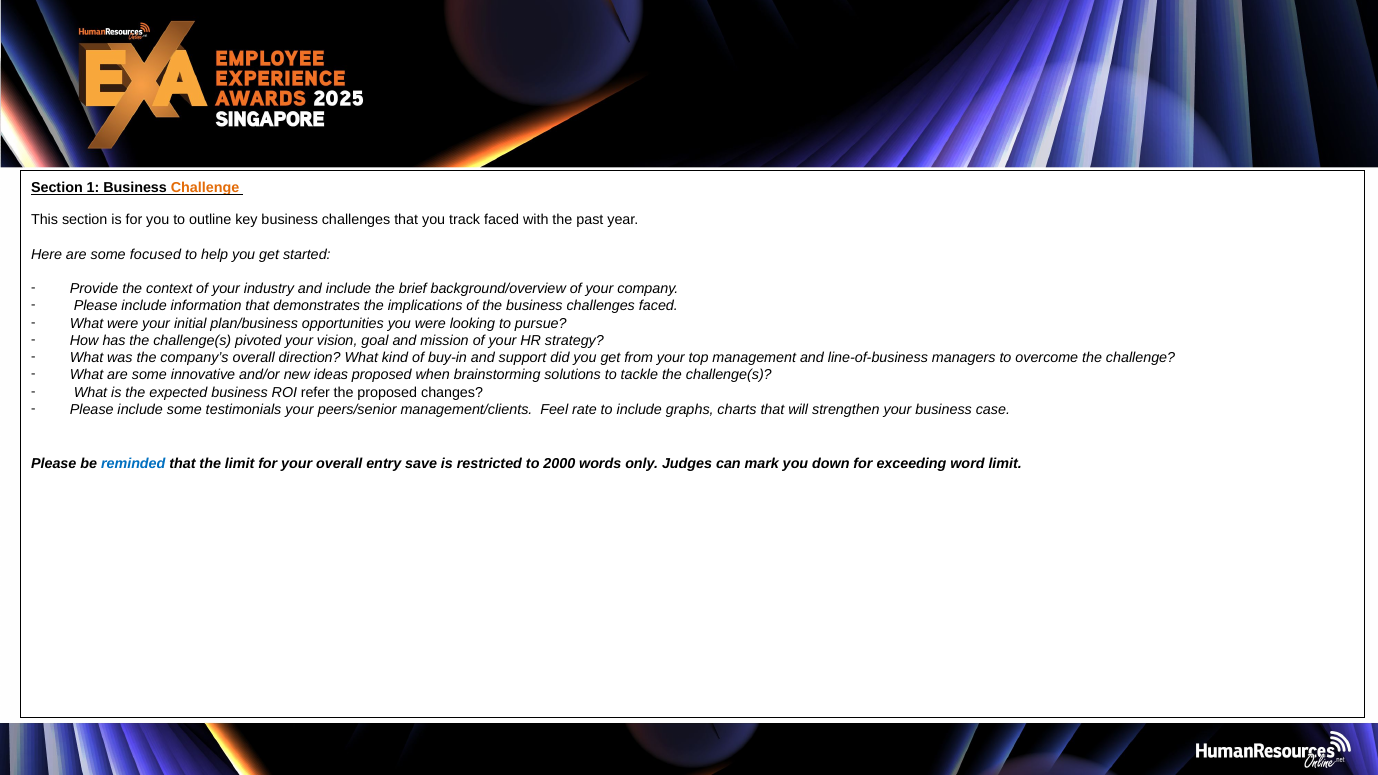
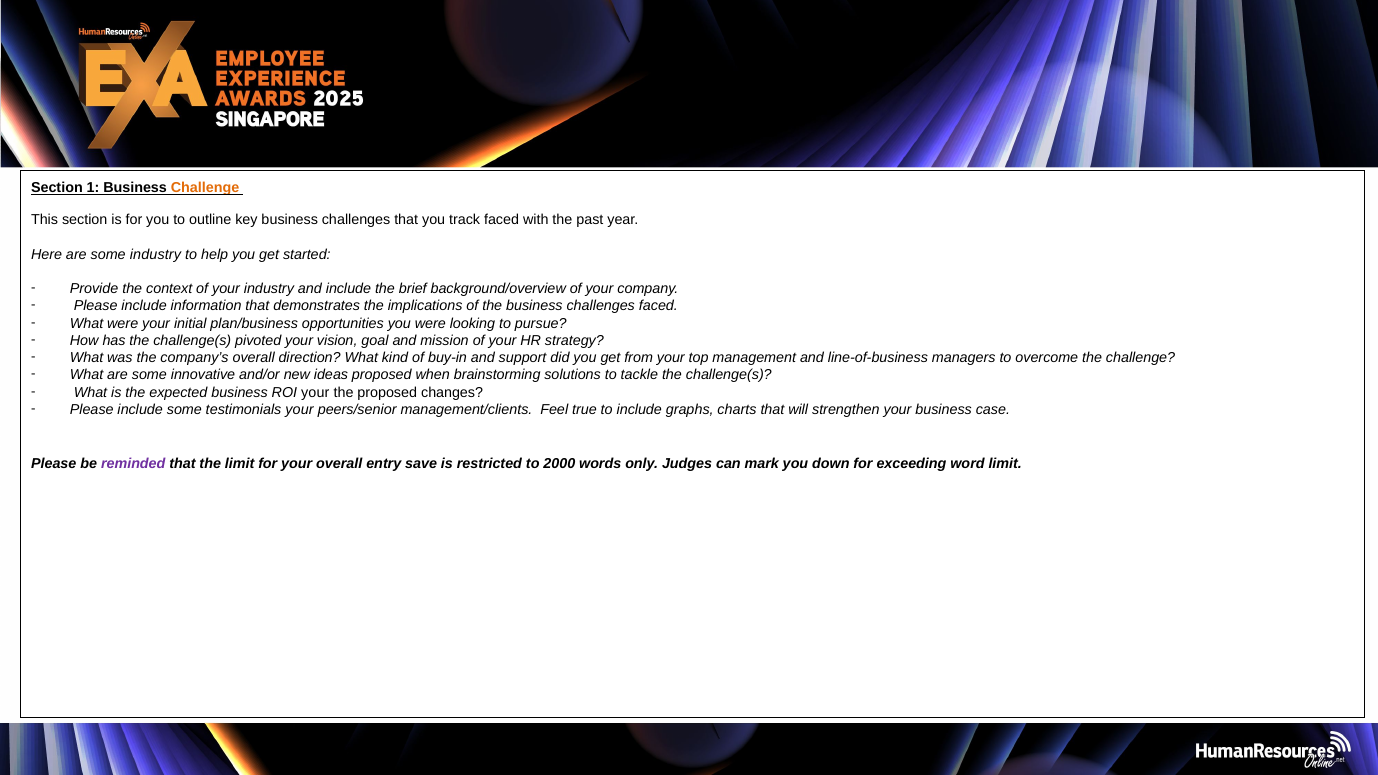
some focused: focused -> industry (155, 254)
ROI refer: refer -> your (315, 392)
rate: rate -> true (584, 410)
reminded colour: blue -> purple (133, 464)
